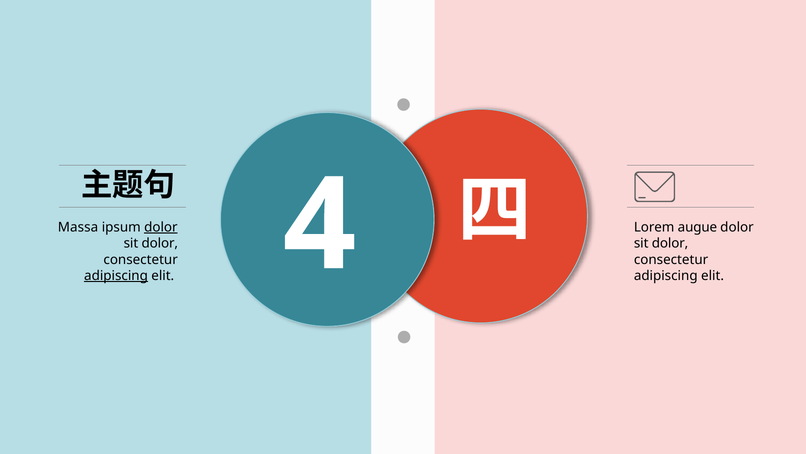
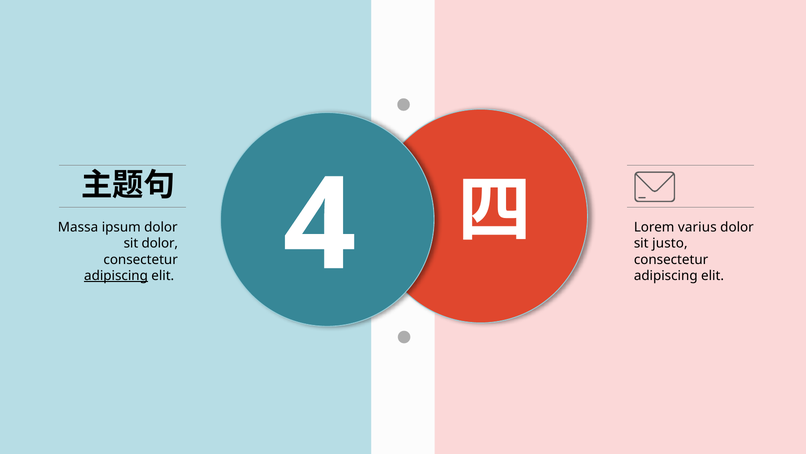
dolor underline: present -> none (161, 227)
augue: augue -> varius (697, 227)
dolor: dolor -> justo (670, 243)
